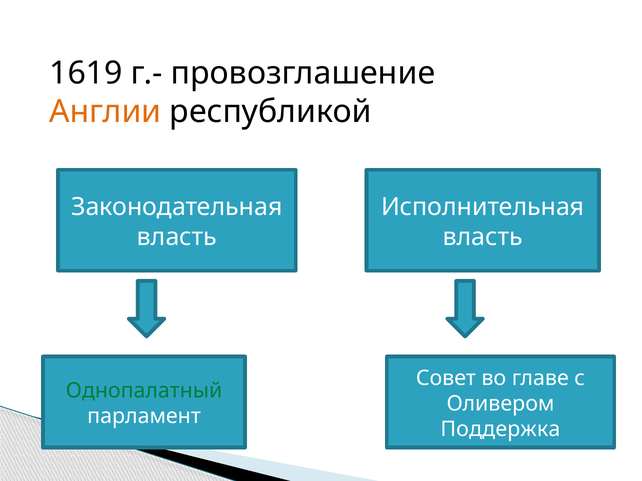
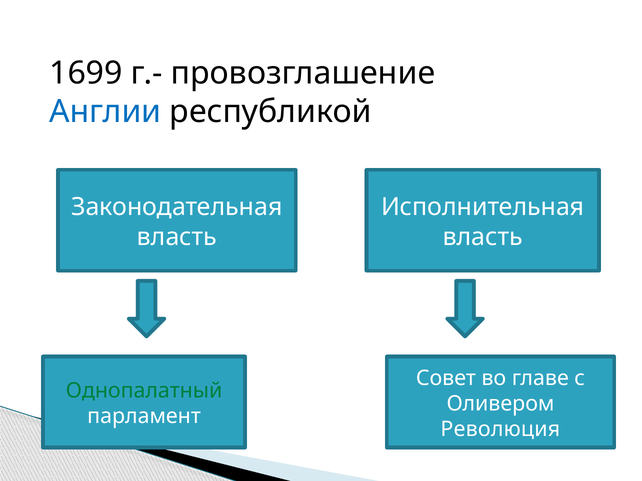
1619: 1619 -> 1699 (86, 73)
Англии colour: orange -> blue (105, 112)
Поддержка: Поддержка -> Революция (500, 430)
